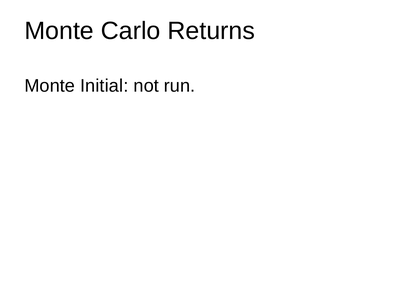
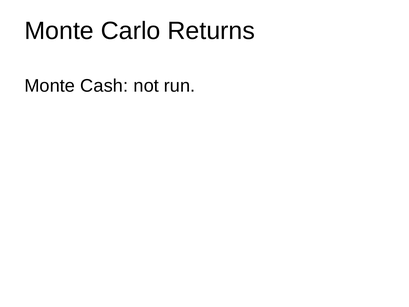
Initial: Initial -> Cash (104, 86)
